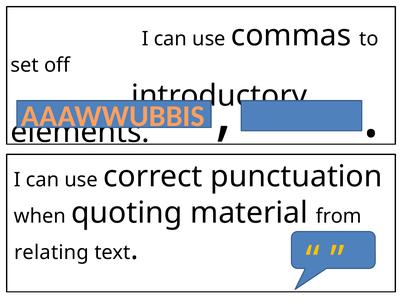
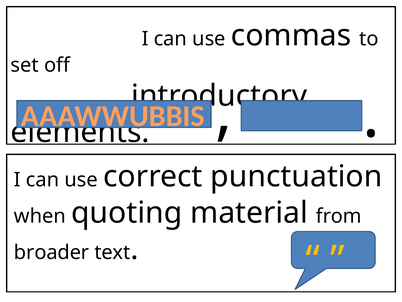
relating: relating -> broader (52, 252)
